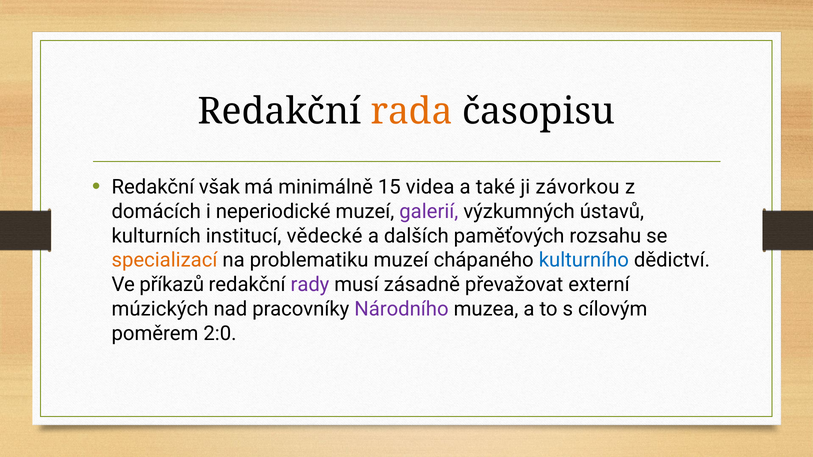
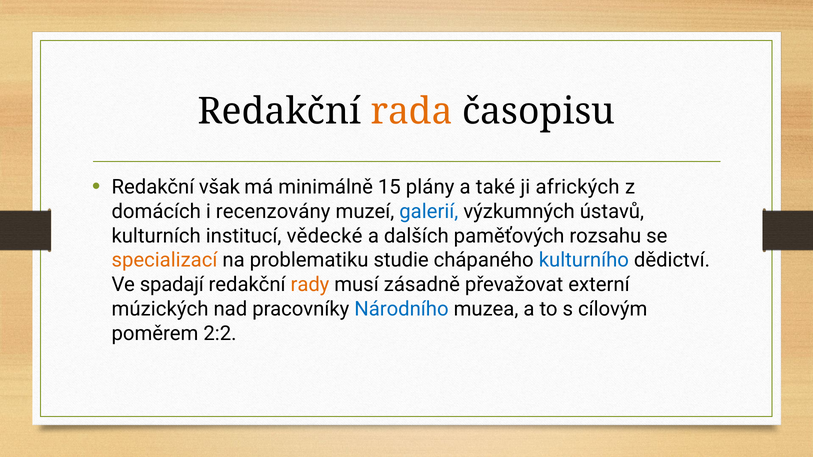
videa: videa -> plány (430, 187)
závorkou: závorkou -> afrických (578, 187)
neperiodické: neperiodické -> recenzovány (273, 212)
galerií colour: purple -> blue (429, 212)
problematiku muzeí: muzeí -> studie (401, 260)
příkazů: příkazů -> spadají (172, 285)
rady colour: purple -> orange (310, 285)
Národního colour: purple -> blue (401, 309)
2:0: 2:0 -> 2:2 (220, 334)
